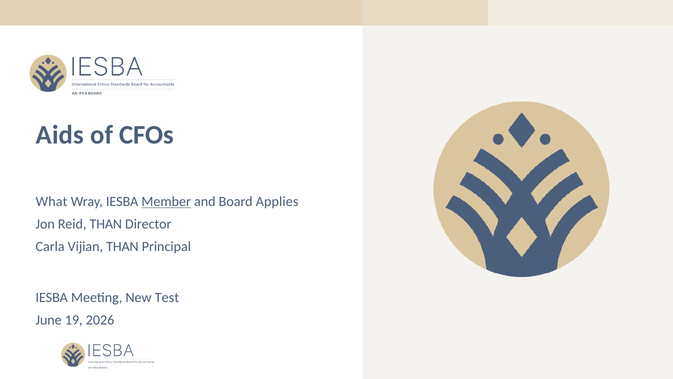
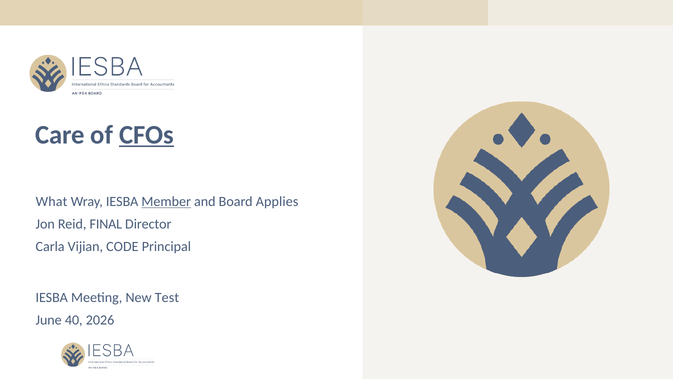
Aids: Aids -> Care (60, 135)
CFOs underline: none -> present (147, 135)
Reid THAN: THAN -> FINAL (106, 224)
Vijian THAN: THAN -> CODE (122, 246)
19: 19 -> 40 (74, 320)
